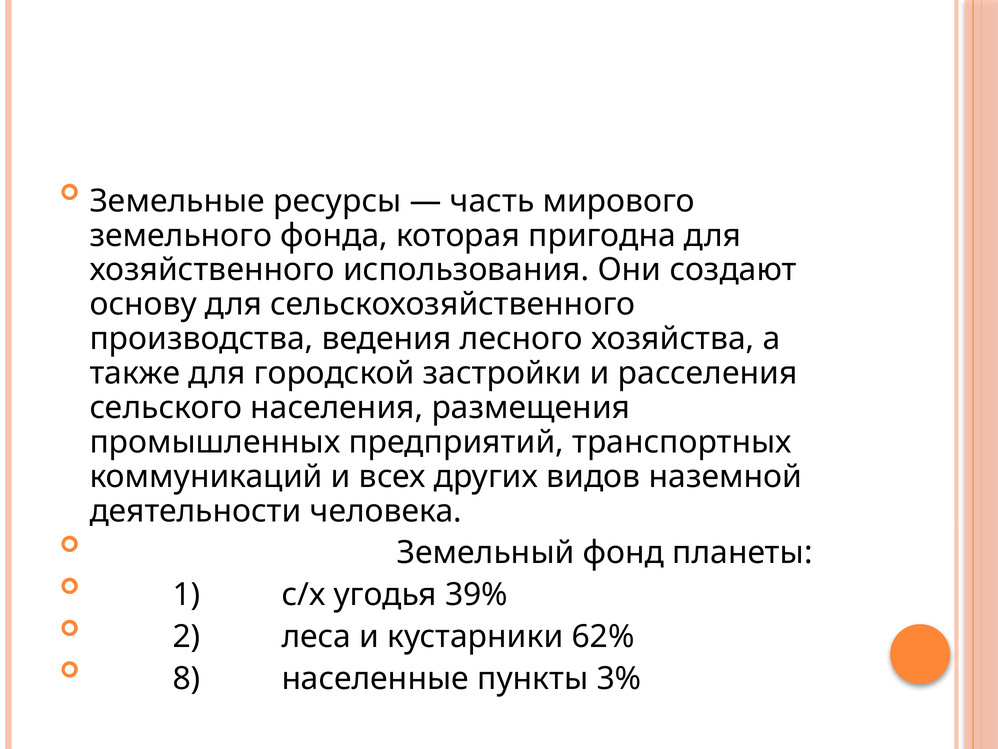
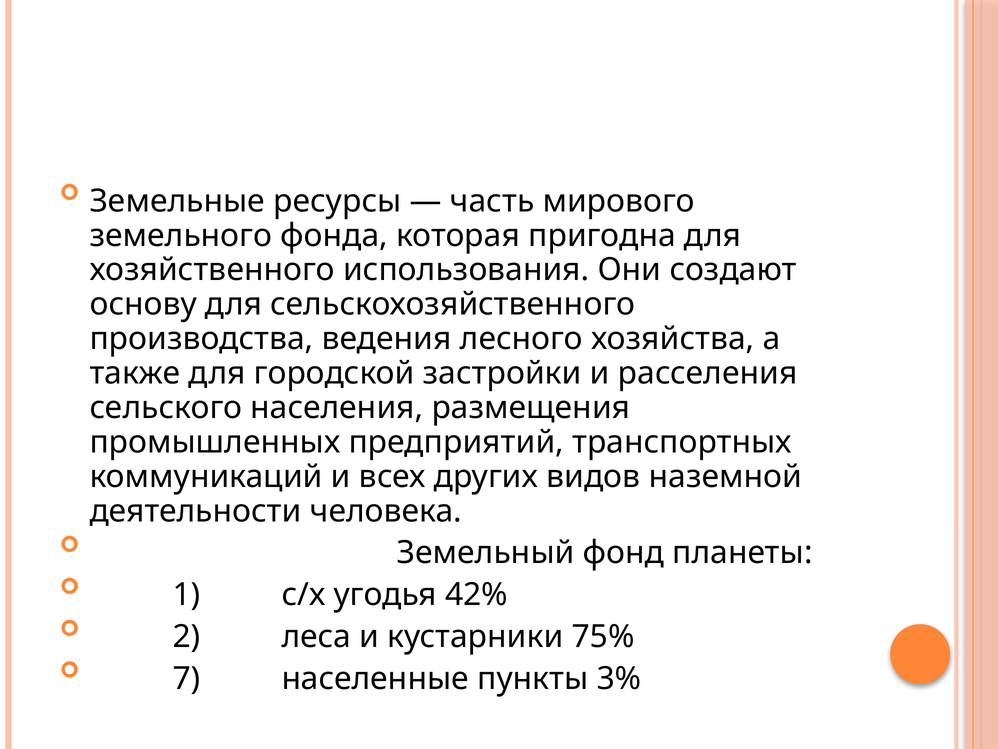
39%: 39% -> 42% (476, 594)
62%: 62% -> 75% (603, 636)
8: 8 -> 7 (187, 678)
